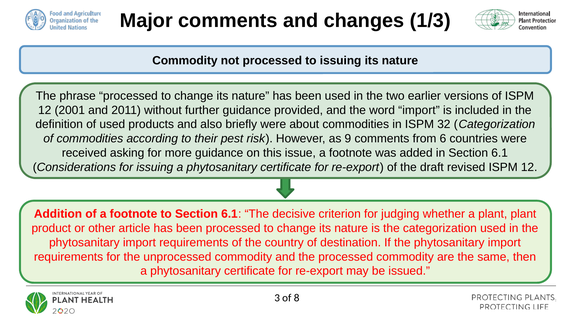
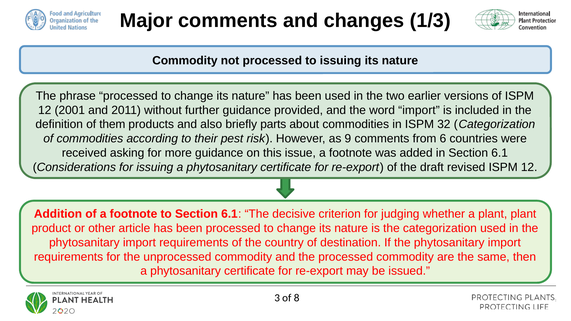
of used: used -> them (112, 124)
briefly were: were -> parts (273, 124)
